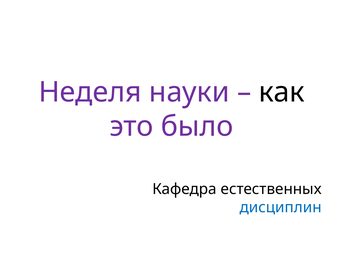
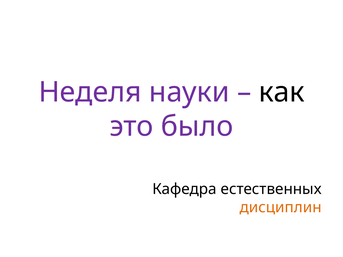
дисциплин colour: blue -> orange (281, 207)
